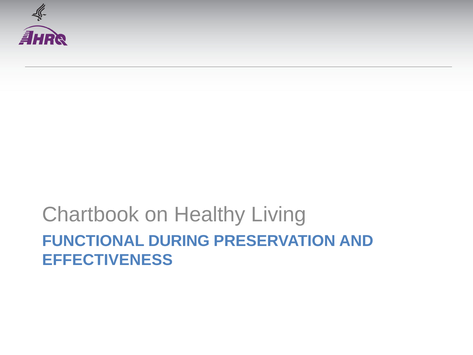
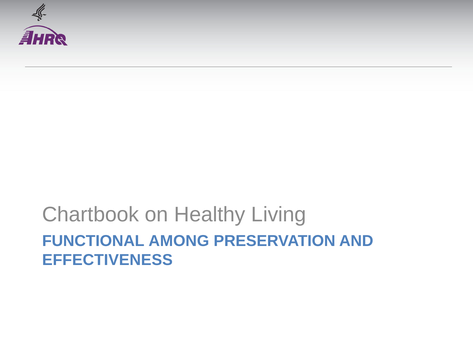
DURING: DURING -> AMONG (179, 241)
